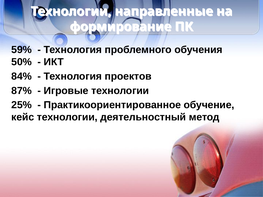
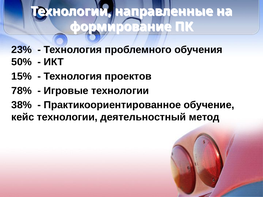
59%: 59% -> 23% (22, 50)
84%: 84% -> 15% (22, 76)
87%: 87% -> 78% (22, 91)
25%: 25% -> 38% (22, 105)
